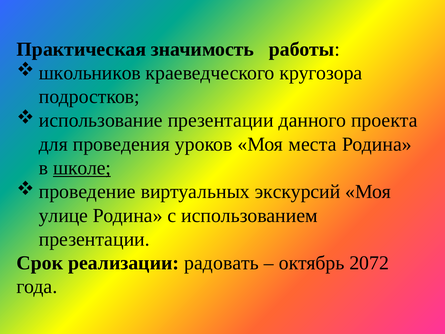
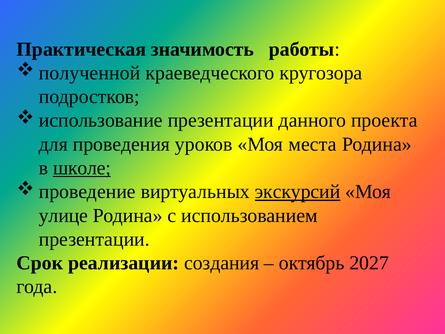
школьников: школьников -> полученной (90, 73)
экскурсий underline: none -> present (298, 192)
радовать: радовать -> создания (222, 263)
2072: 2072 -> 2027 (369, 263)
